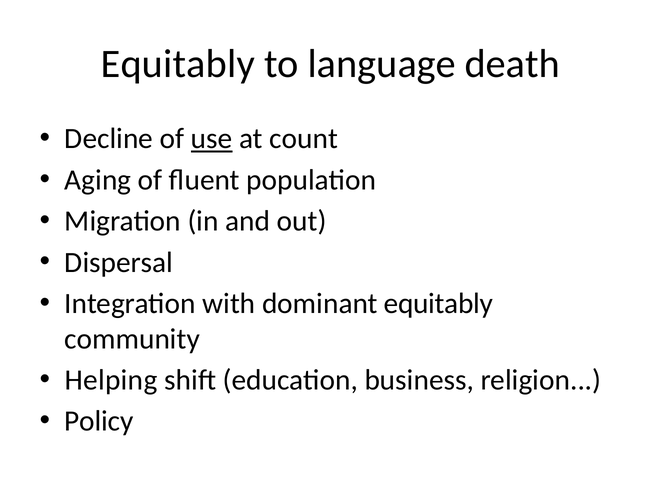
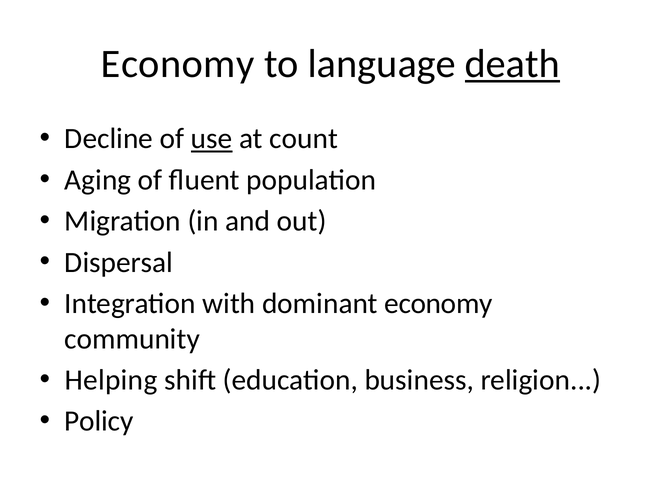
Equitably: Equitably -> Economy (178, 64)
death underline: none -> present (512, 64)
dominant equitably: equitably -> economy (438, 303)
